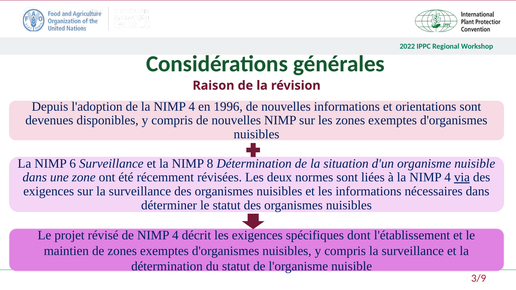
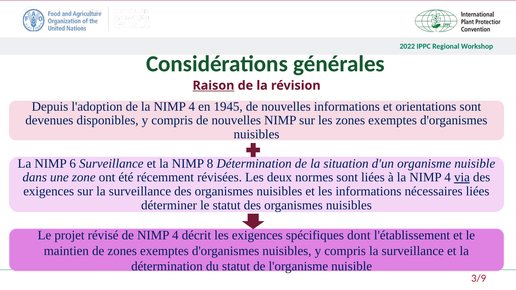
Raison underline: none -> present (213, 86)
1996: 1996 -> 1945 (228, 107)
nécessaires dans: dans -> liées (478, 191)
